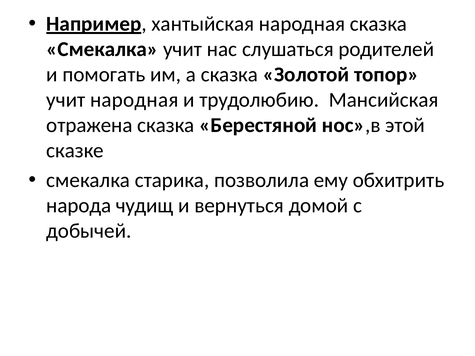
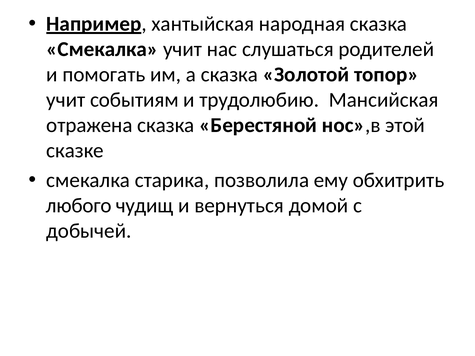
учит народная: народная -> событиям (134, 100)
народа: народа -> любого (79, 206)
